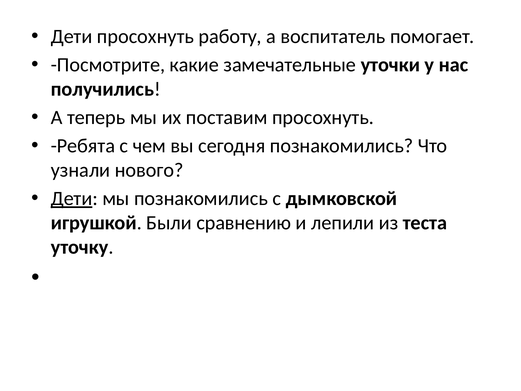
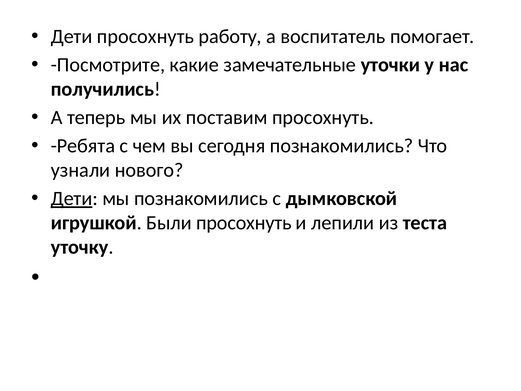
Были сравнению: сравнению -> просохнуть (244, 223)
